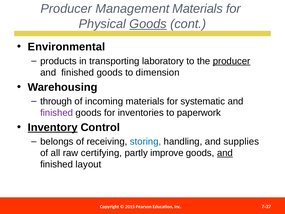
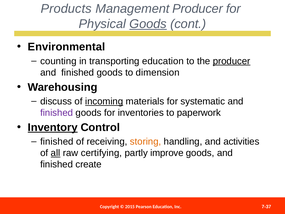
Producer: Producer -> Products (66, 9)
Management Materials: Materials -> Producer (198, 9)
products: products -> counting (58, 61)
transporting laboratory: laboratory -> education (163, 61)
through: through -> discuss (56, 101)
incoming underline: none -> present (104, 101)
belongs: belongs -> finished (57, 141)
storing colour: blue -> orange (146, 141)
supplies: supplies -> activities (241, 141)
all underline: none -> present (56, 153)
and underline: present -> none (225, 153)
layout: layout -> create (89, 164)
